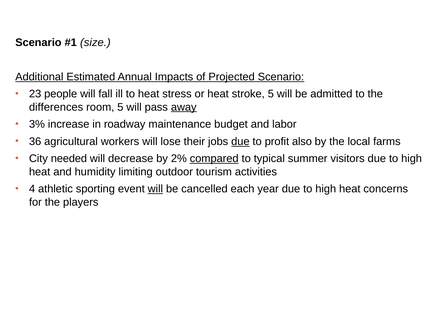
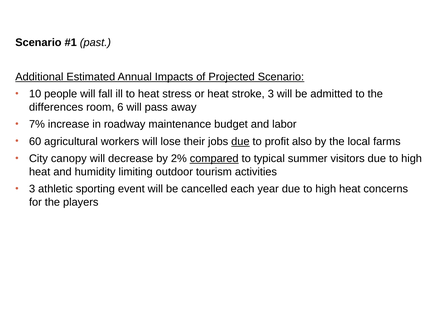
size: size -> past (95, 42)
23: 23 -> 10 (35, 94)
stroke 5: 5 -> 3 (271, 94)
room 5: 5 -> 6 (120, 107)
away underline: present -> none (184, 107)
3%: 3% -> 7% (37, 124)
36: 36 -> 60 (35, 142)
needed: needed -> canopy (69, 159)
4: 4 -> 3 (32, 189)
will underline: present -> none (155, 189)
